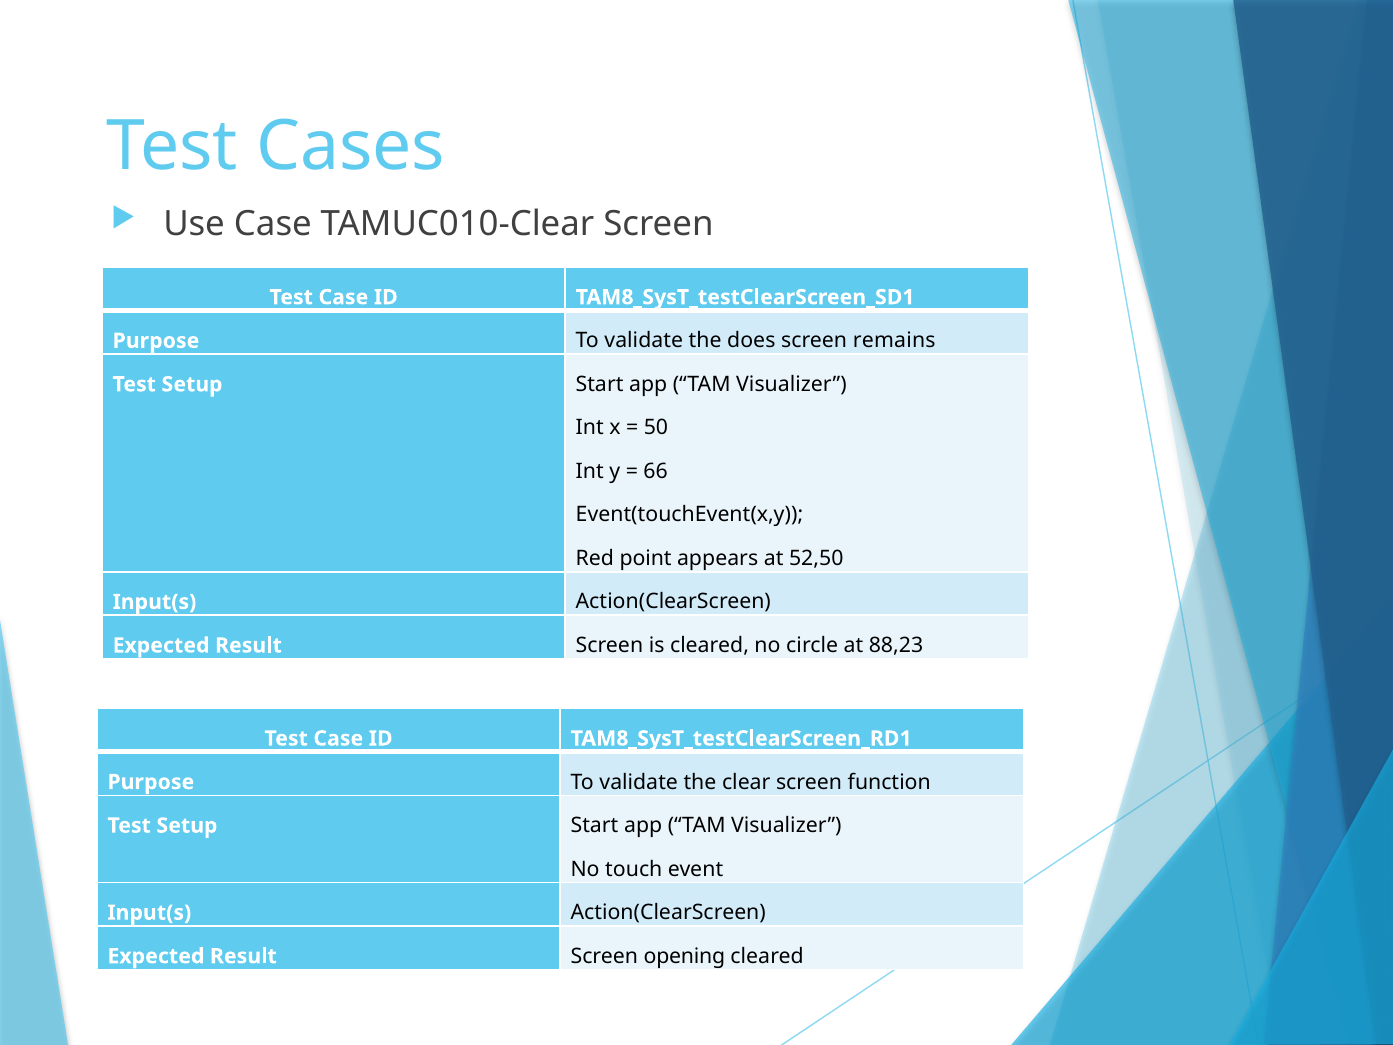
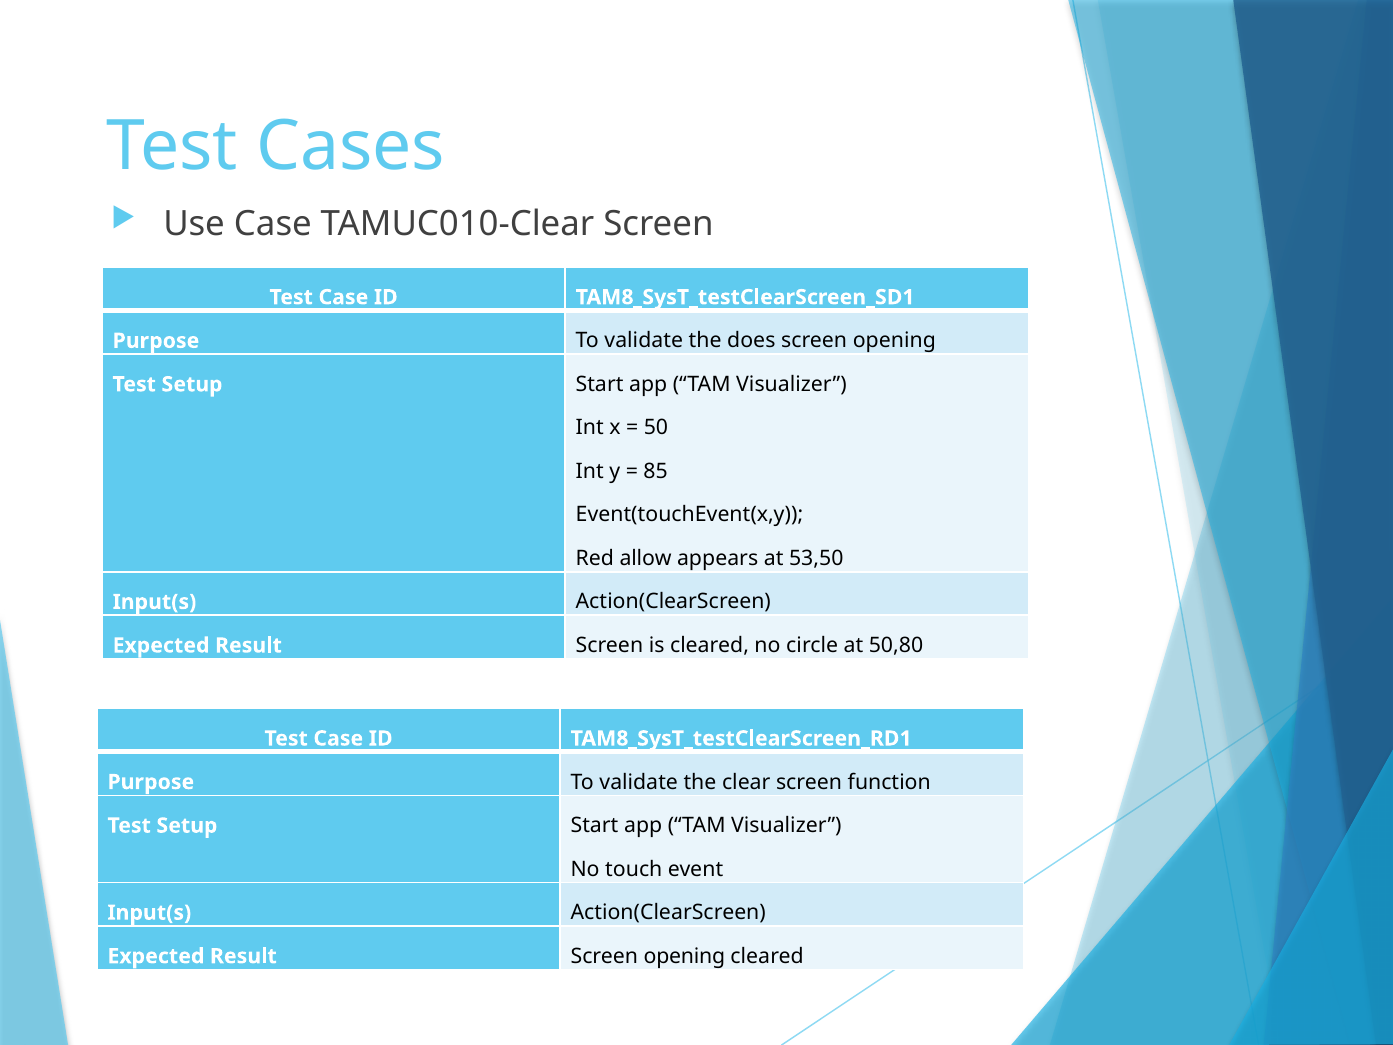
remains: remains -> opening (894, 341)
66: 66 -> 85 (656, 471)
point: point -> allow (646, 558)
52,50: 52,50 -> 53,50 (816, 558)
88,23: 88,23 -> 50,80 (896, 645)
